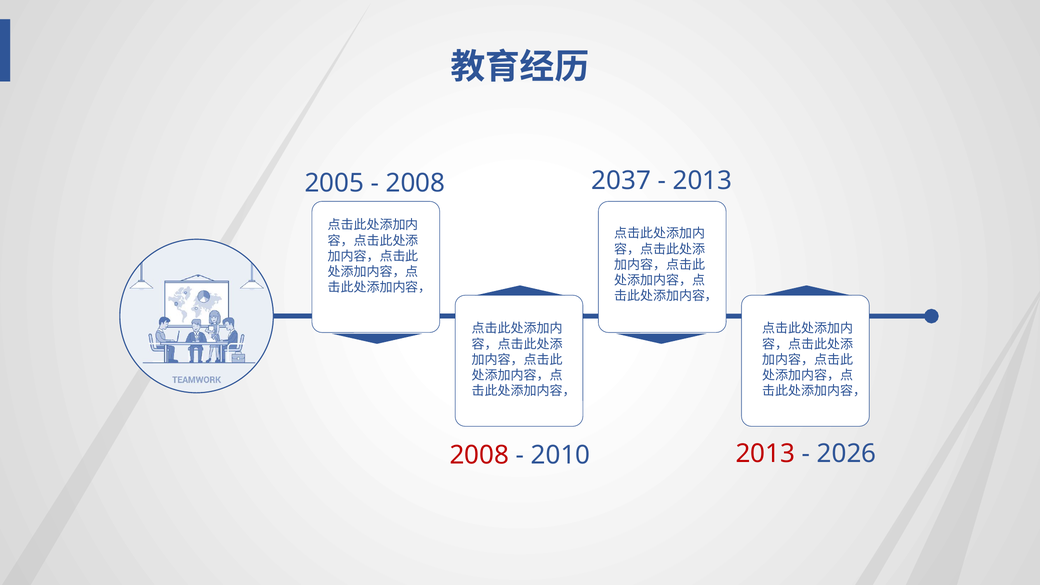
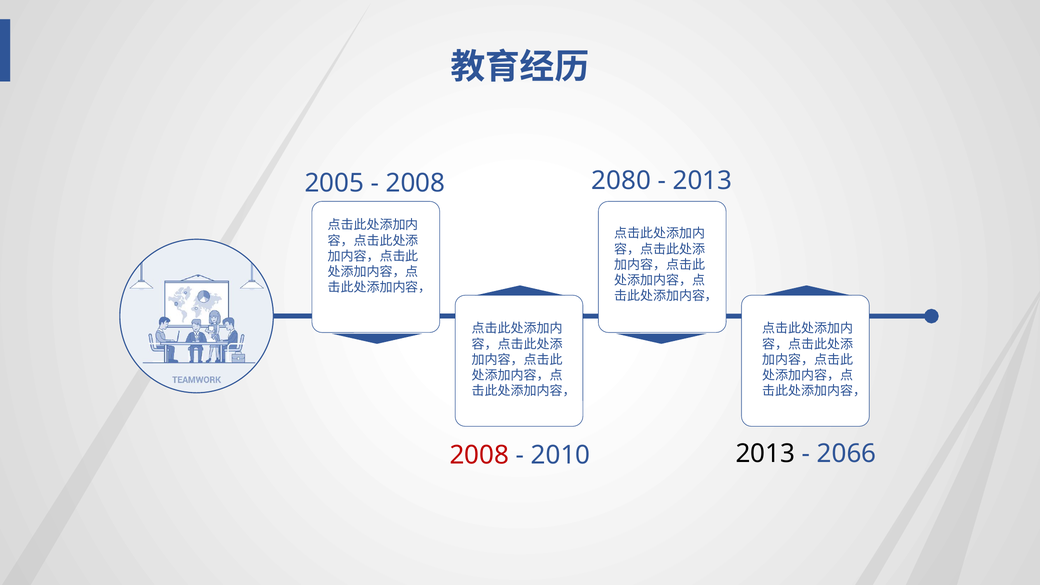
2037: 2037 -> 2080 (621, 181)
2013 colour: red -> black (765, 454)
2026: 2026 -> 2066 (847, 454)
